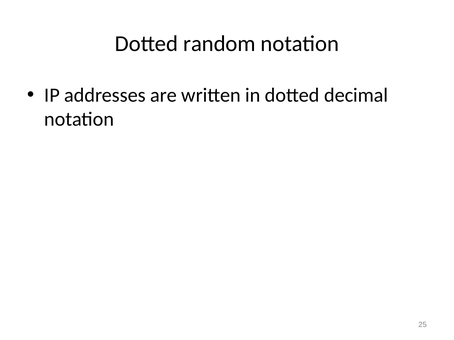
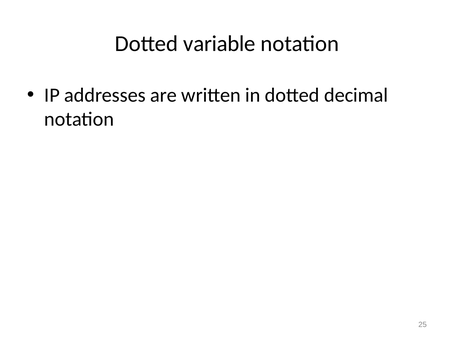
random: random -> variable (219, 44)
